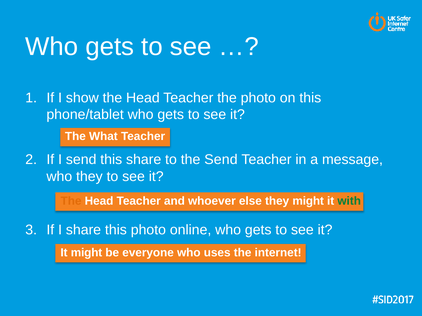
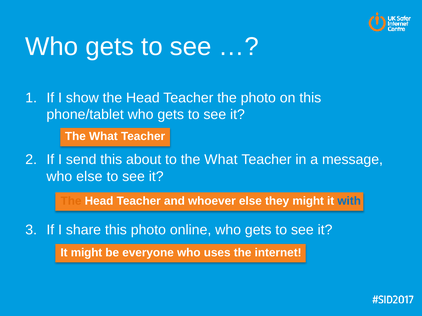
this share: share -> about (144, 160)
to the Send: Send -> What (221, 160)
who they: they -> else (89, 177)
with colour: green -> blue (349, 201)
